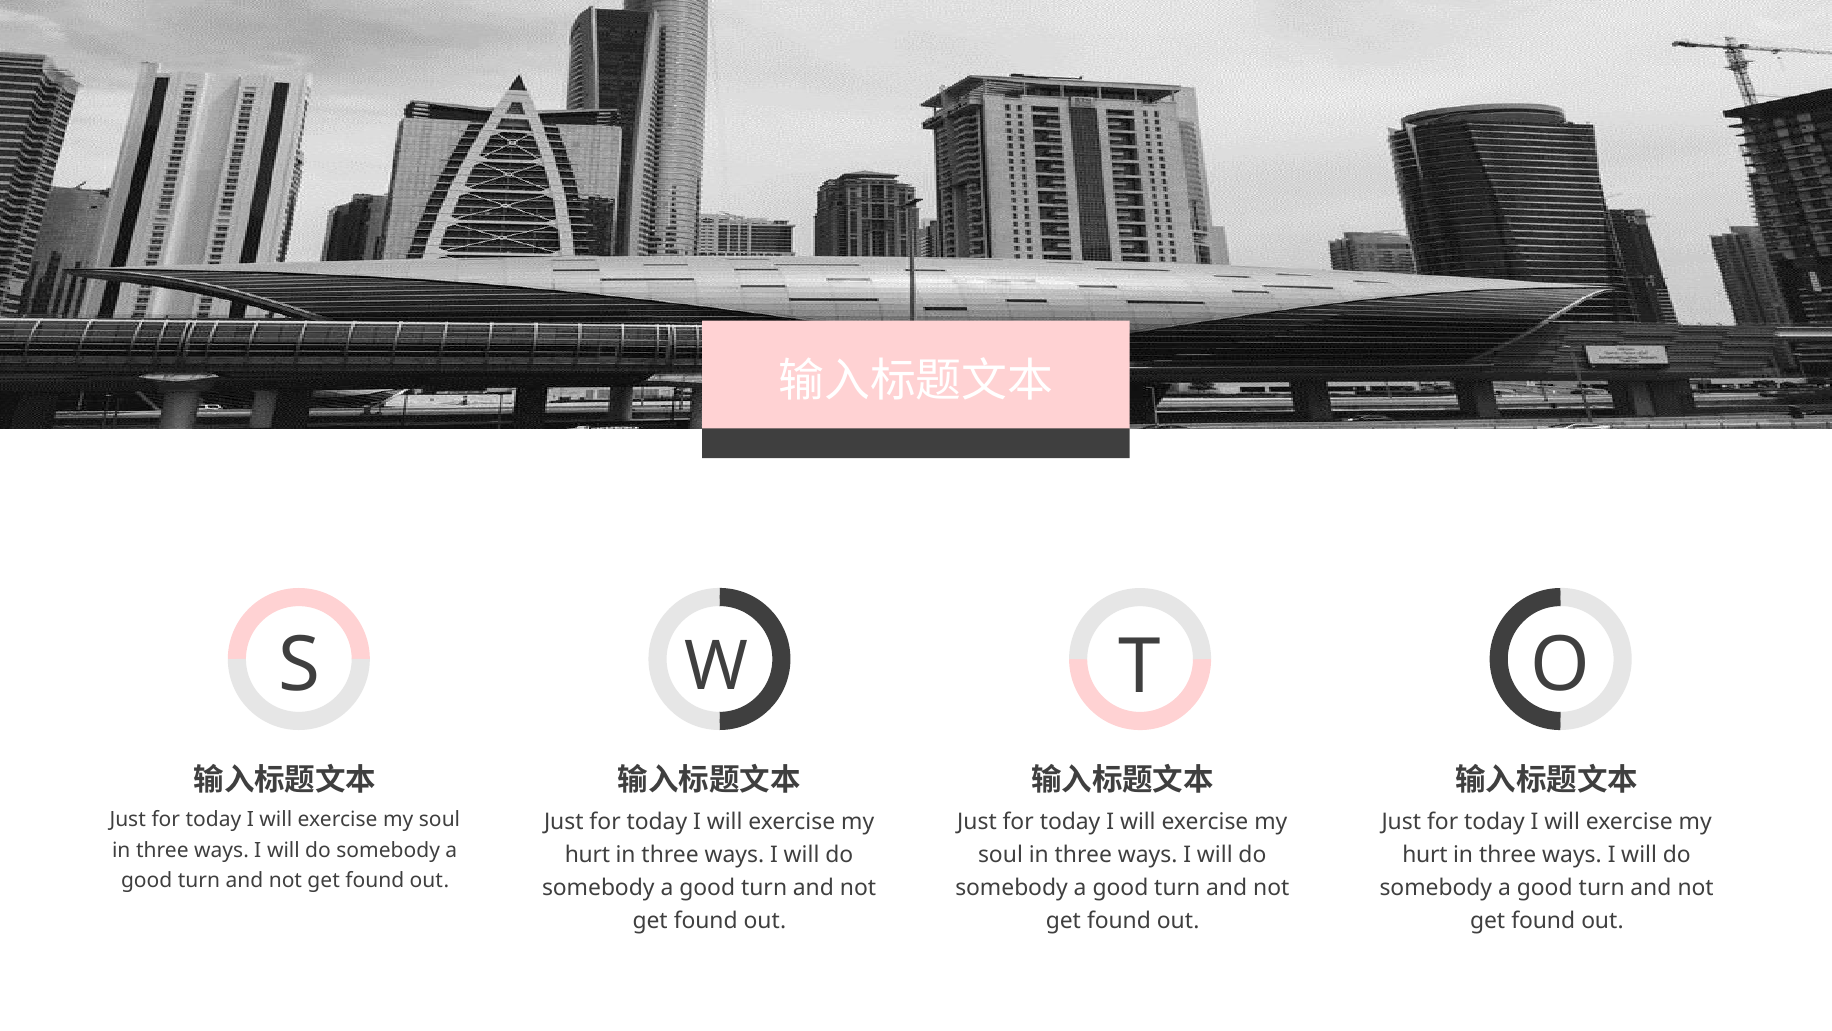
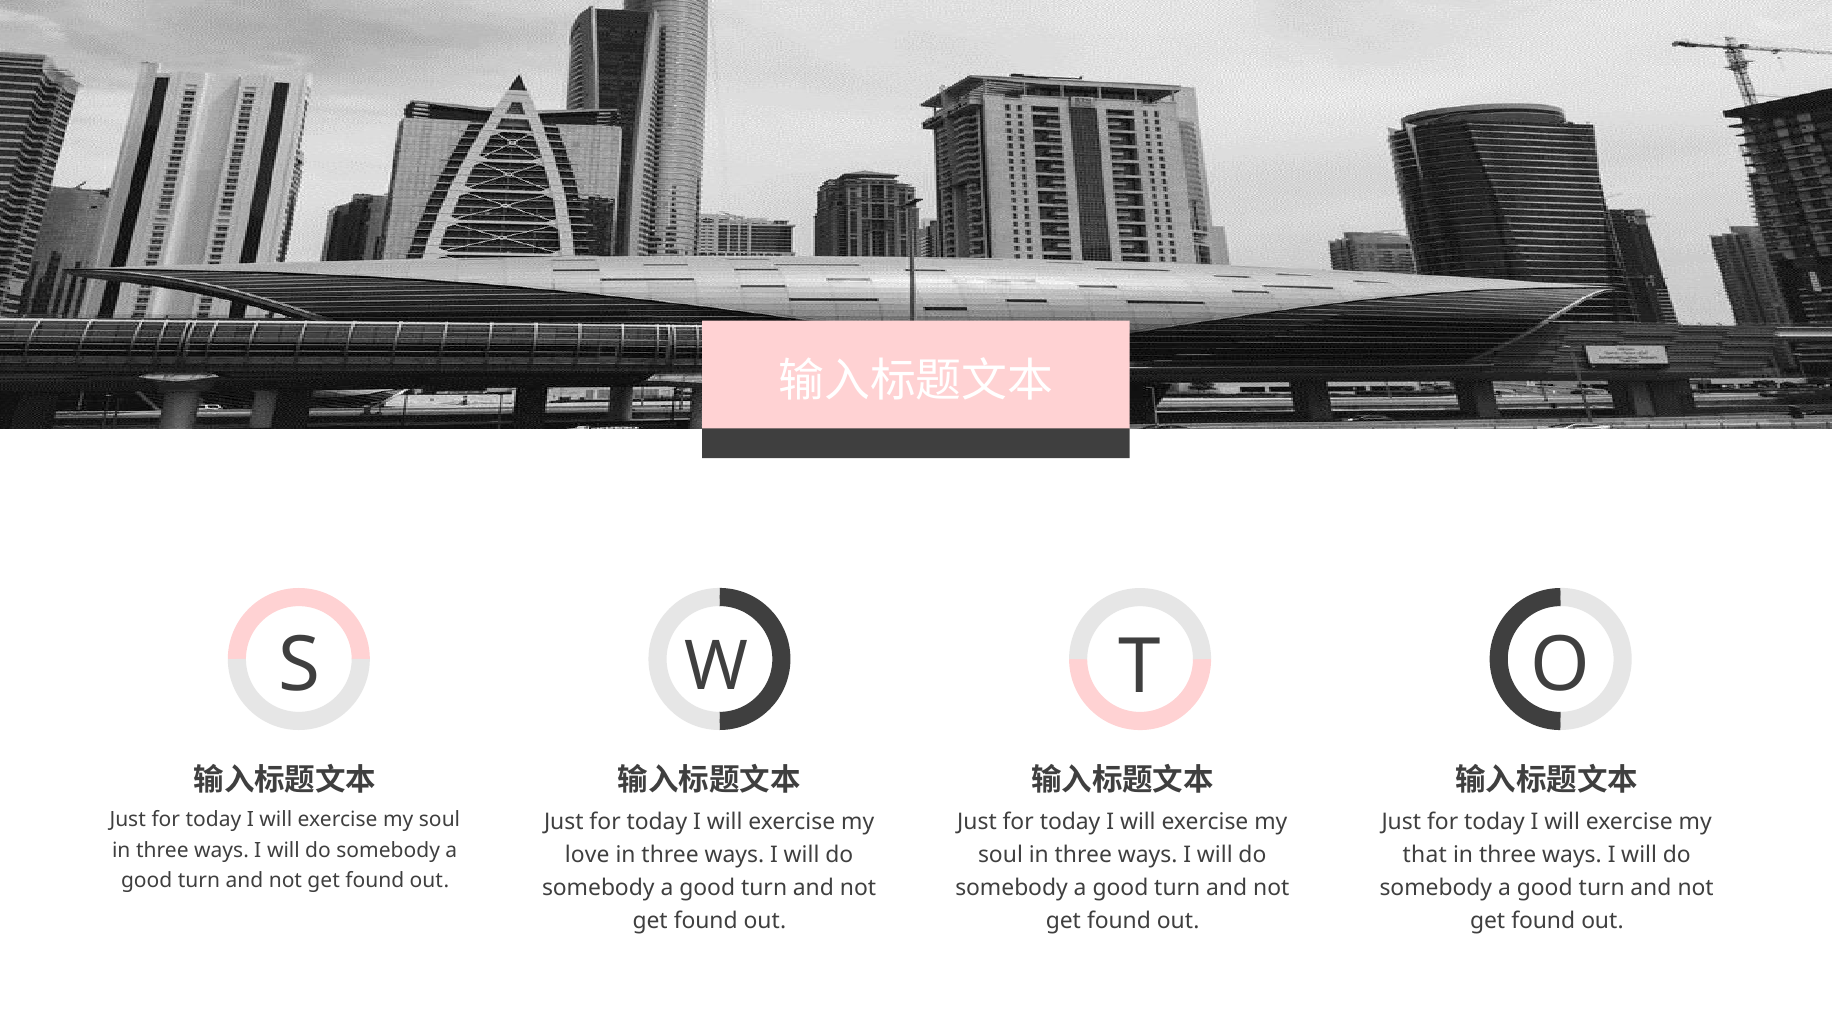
hurt: hurt -> that (1425, 854)
hurt: hurt -> love (587, 855)
